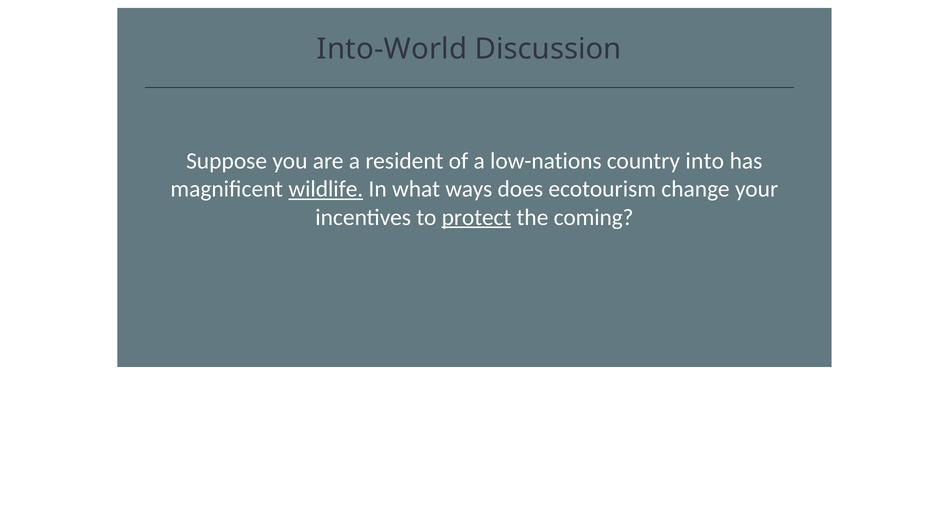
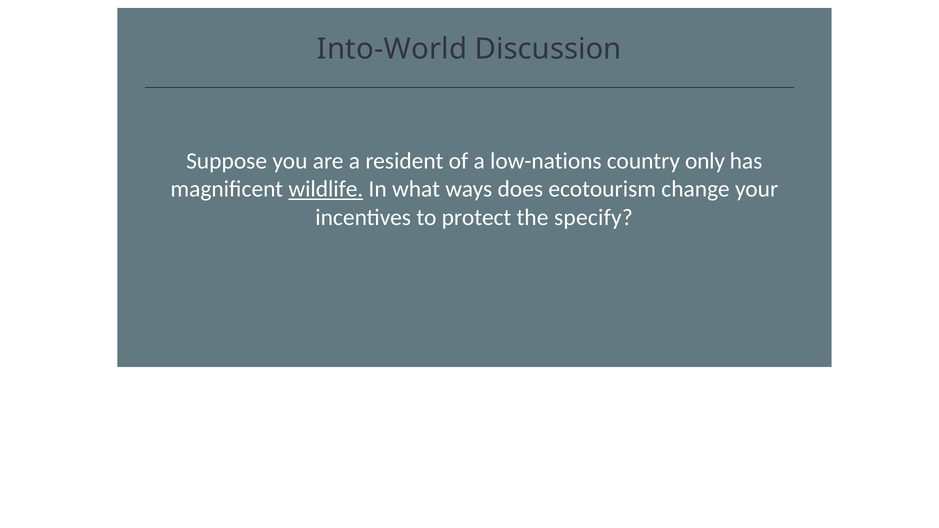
into: into -> only (705, 161)
protect underline: present -> none (476, 217)
coming: coming -> specify (593, 217)
